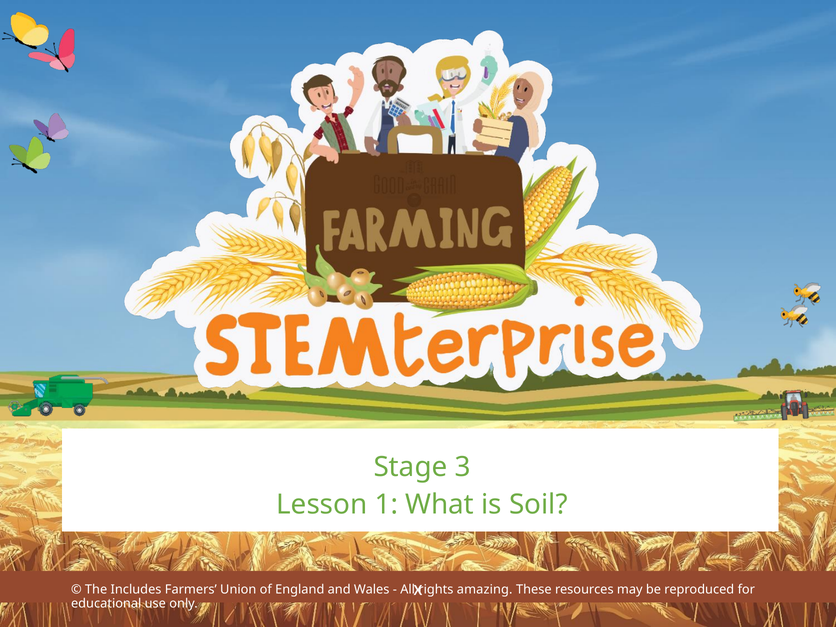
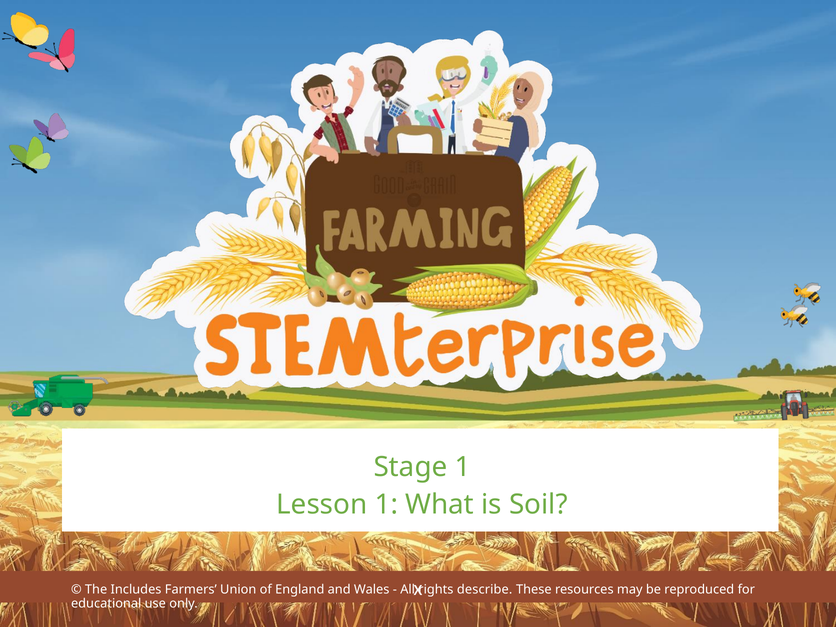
Stage 3: 3 -> 1 (463, 467)
amazing: amazing -> describe (485, 590)
